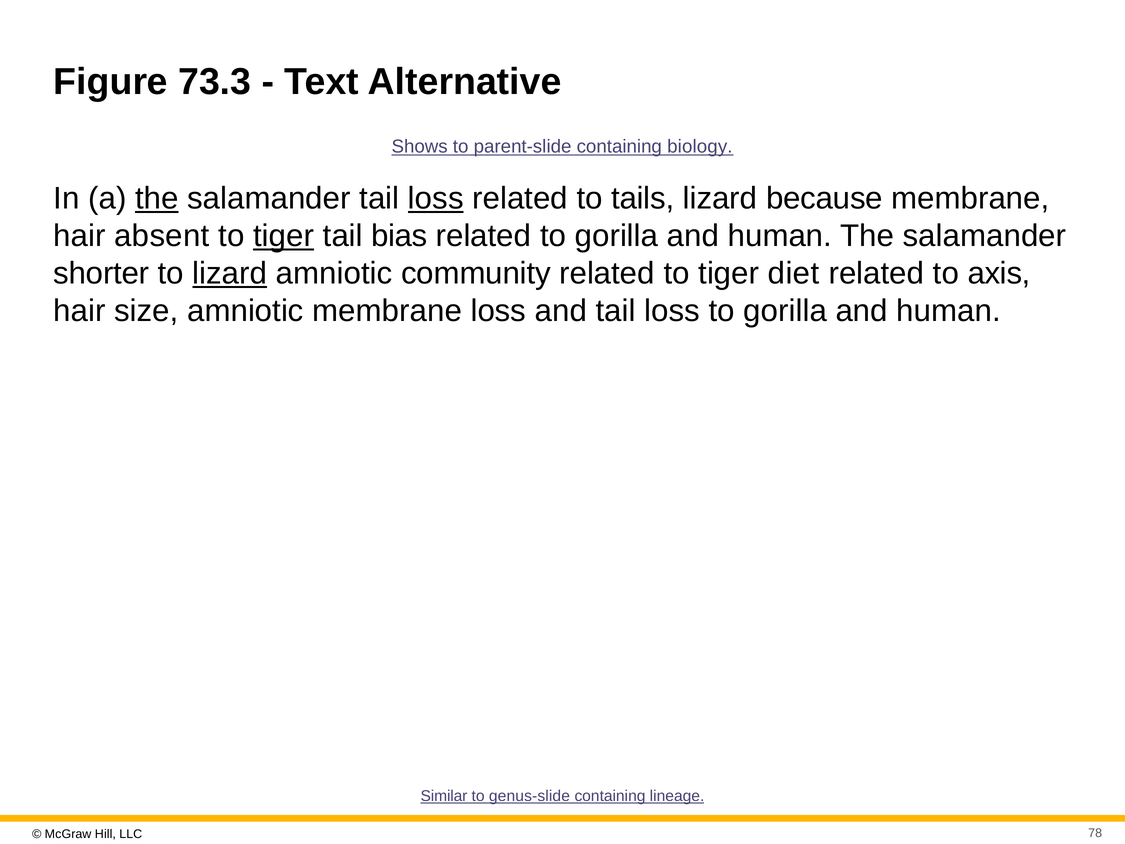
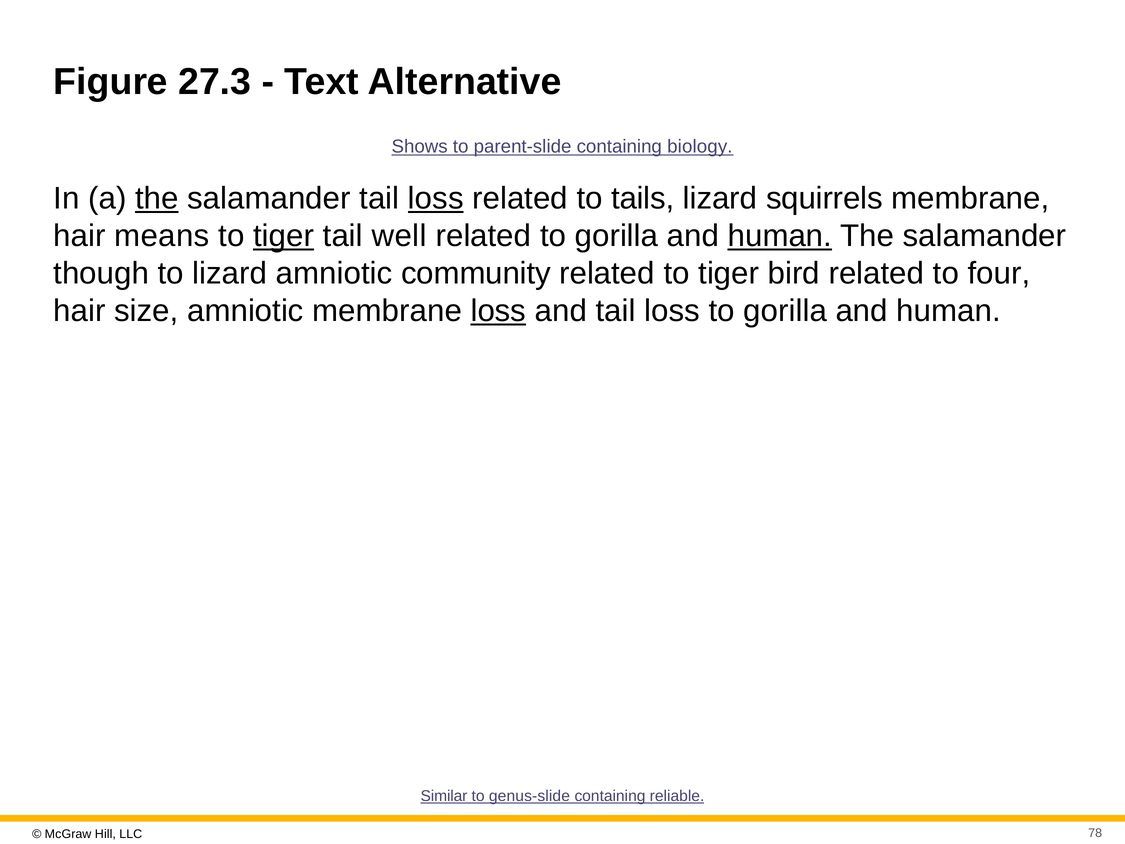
73.3: 73.3 -> 27.3 (215, 82)
because: because -> squirrels (824, 198)
absent: absent -> means (162, 236)
bias: bias -> well (399, 236)
human underline: none -> present (780, 236)
shorter: shorter -> though (101, 273)
lizard underline: present -> none (230, 273)
diet: diet -> bird (794, 273)
axis: axis -> four (999, 273)
loss underline: none -> present (498, 311)
lineage: lineage -> reliable (677, 796)
